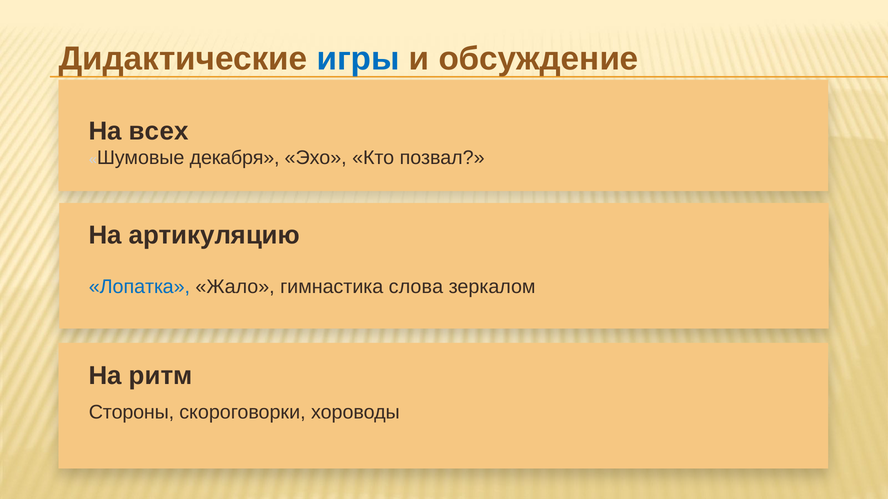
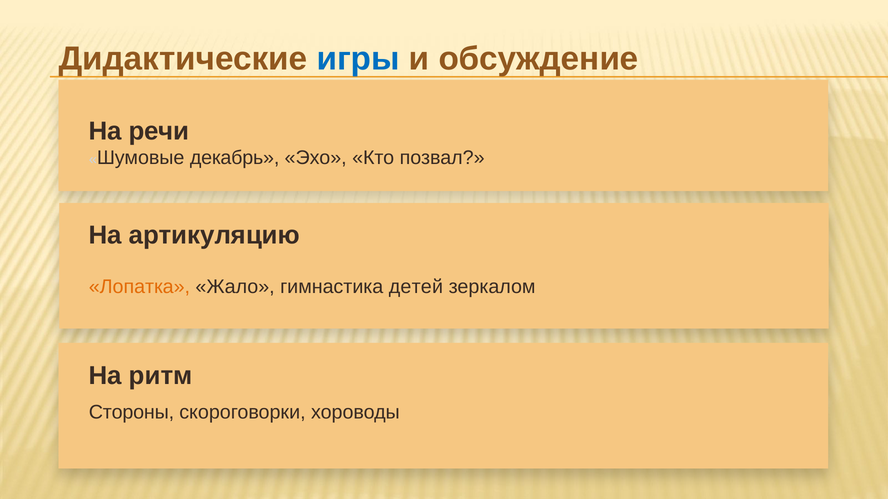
всех: всех -> речи (159, 131)
декабря: декабря -> декабрь (235, 158)
Лопатка colour: blue -> orange (139, 287)
слова: слова -> детей (416, 287)
